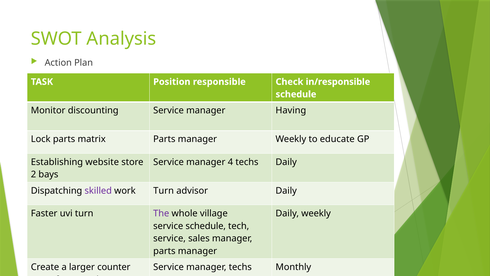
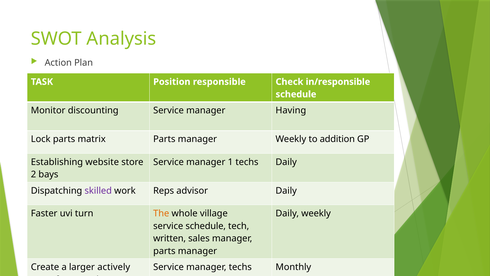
educate: educate -> addition (337, 139)
4: 4 -> 1 (230, 162)
work Turn: Turn -> Reps (164, 190)
The colour: purple -> orange (161, 213)
service: service -> written (170, 238)
counter: counter -> actively (114, 267)
